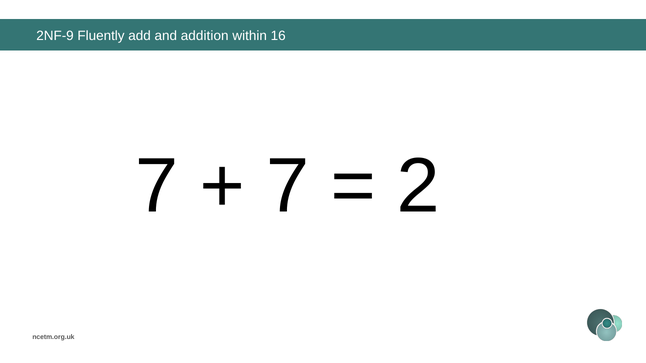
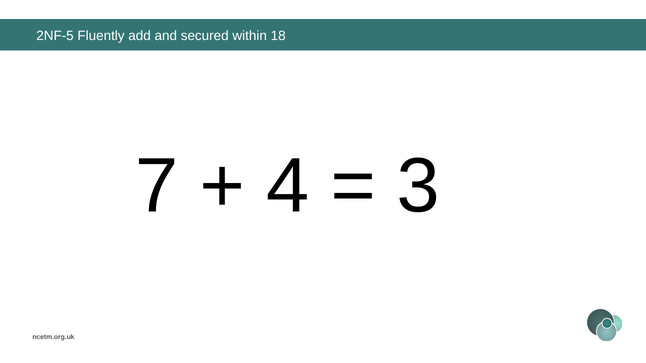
2NF-9: 2NF-9 -> 2NF-5 (55, 36)
addition: addition -> secured (205, 36)
16: 16 -> 18 (278, 36)
7: 7 -> 4 (288, 186)
2: 2 -> 3 (418, 186)
